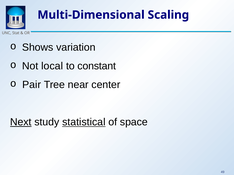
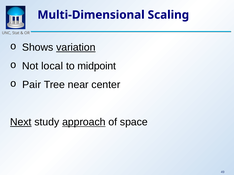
variation underline: none -> present (76, 47)
constant: constant -> midpoint (97, 66)
statistical: statistical -> approach (84, 122)
